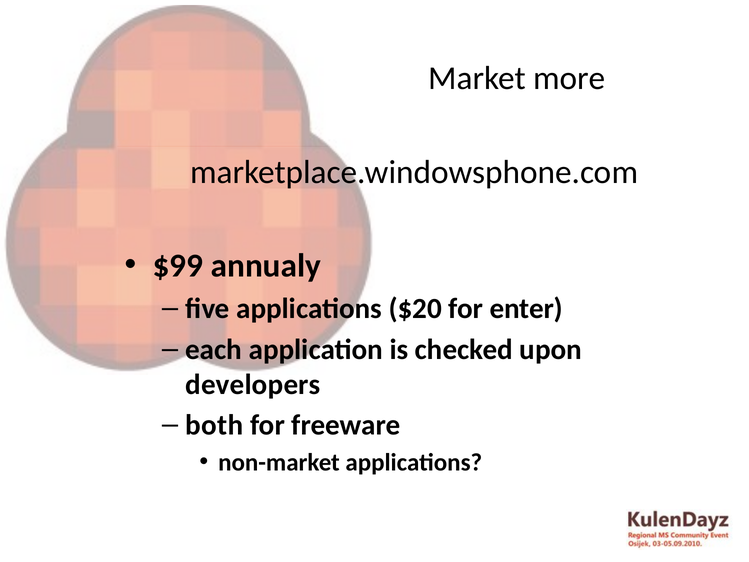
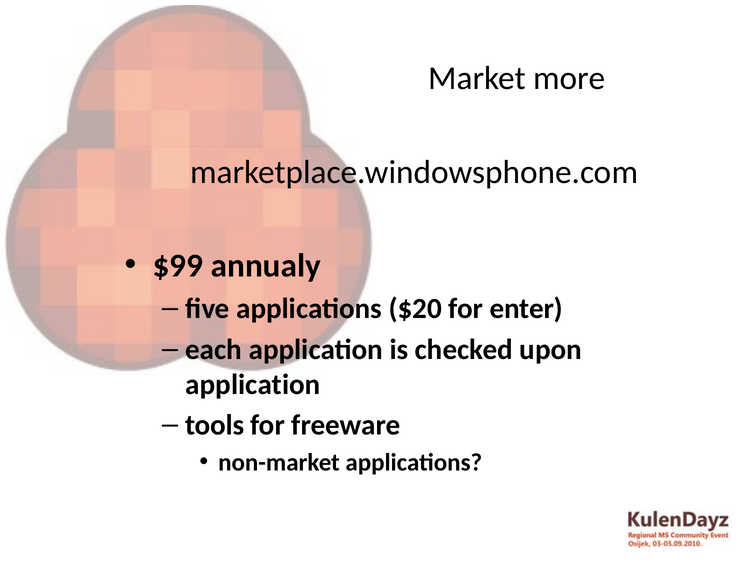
developers: developers -> application (253, 384)
both: both -> tools (215, 425)
